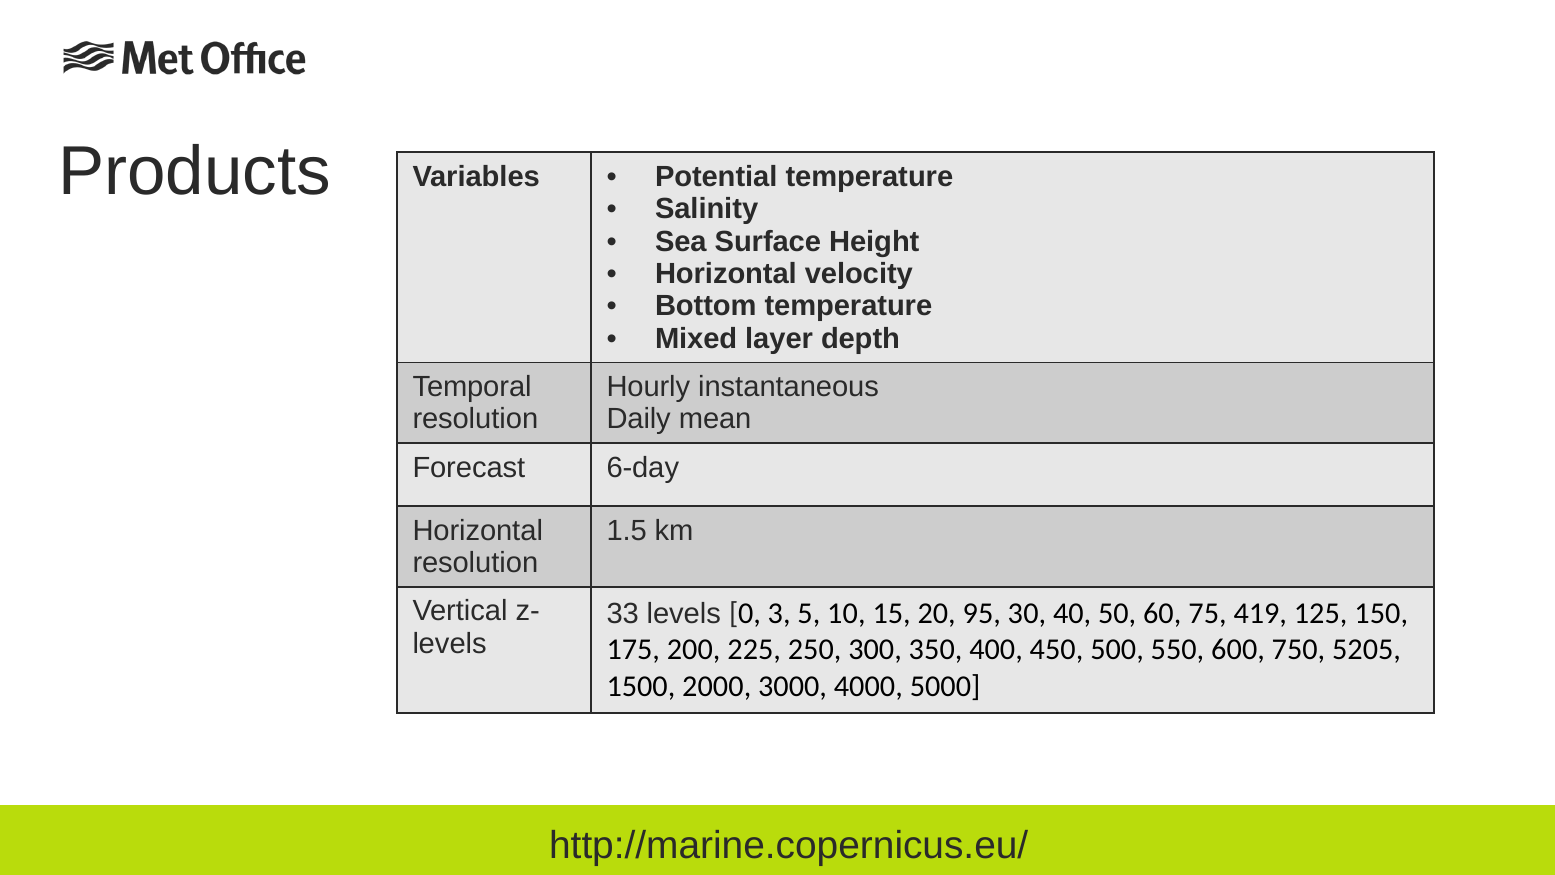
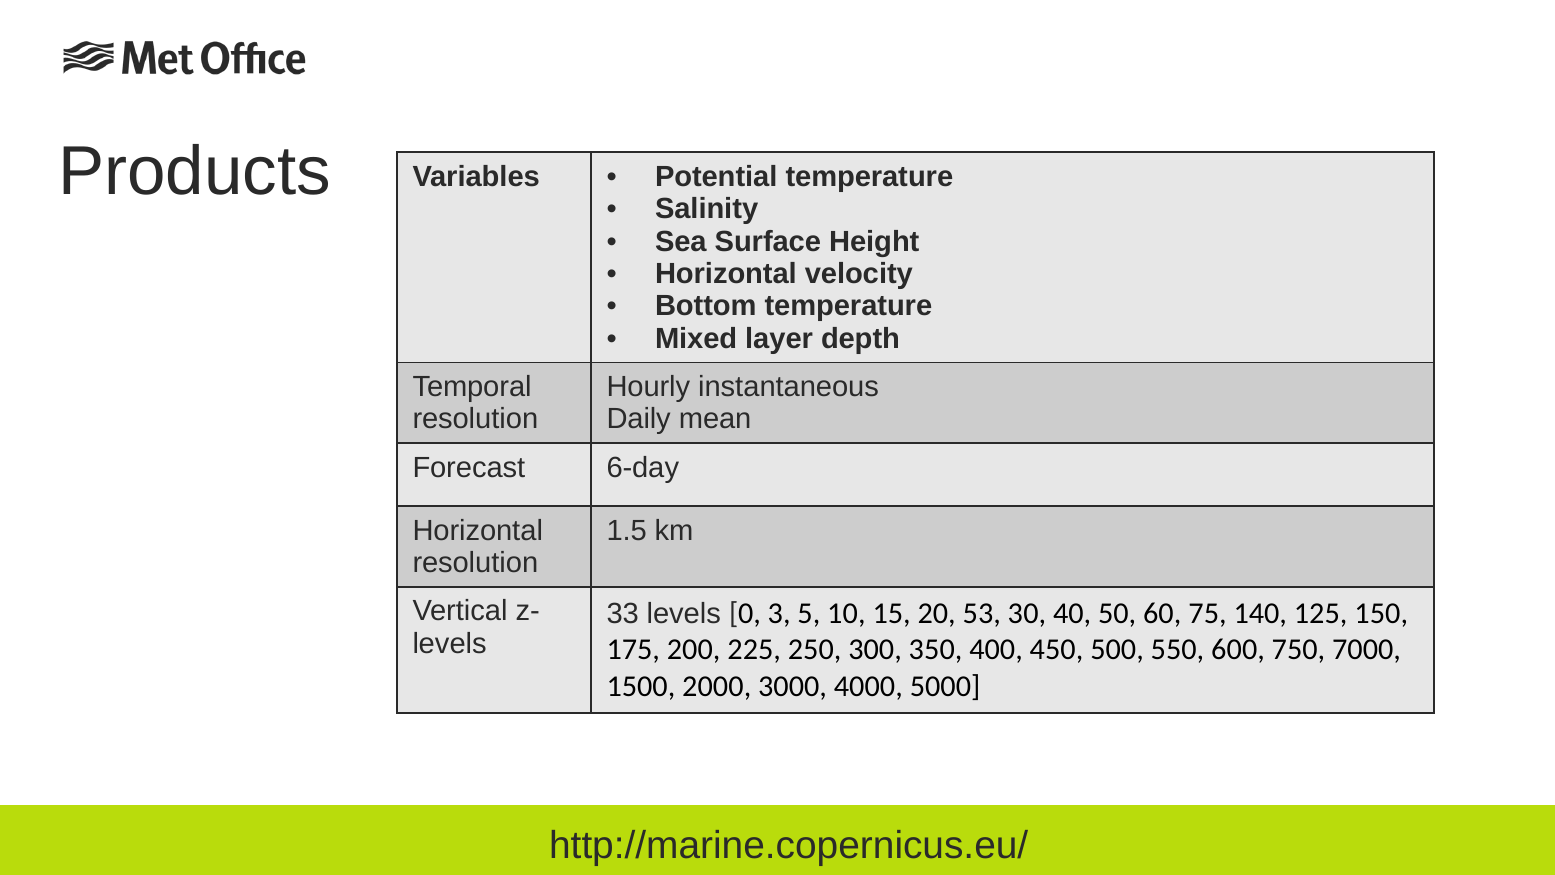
95: 95 -> 53 (982, 613)
419: 419 -> 140 (1260, 613)
5205: 5205 -> 7000 (1367, 650)
